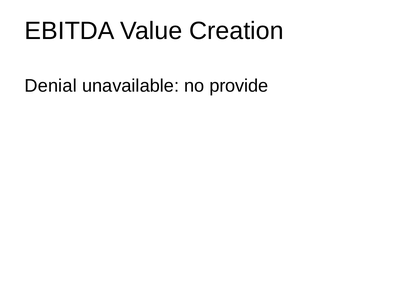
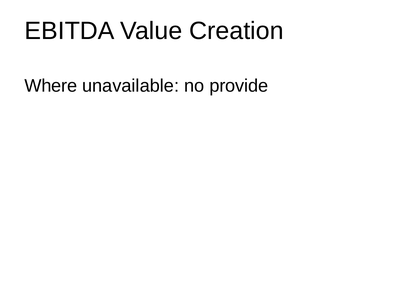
Denial: Denial -> Where (51, 86)
